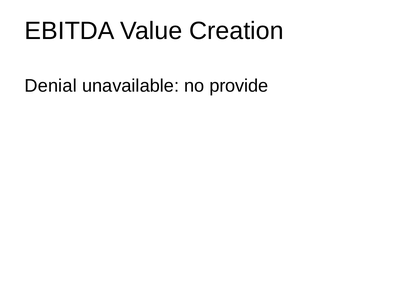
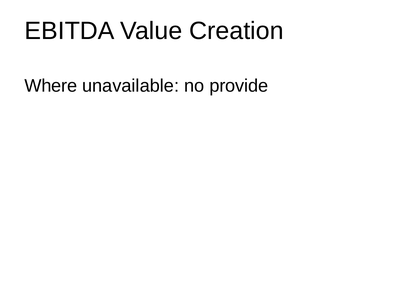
Denial: Denial -> Where (51, 86)
